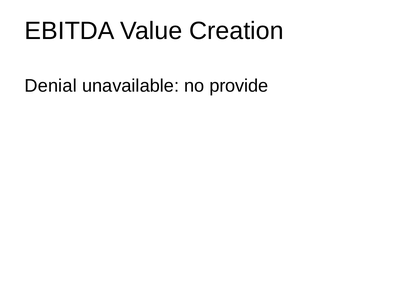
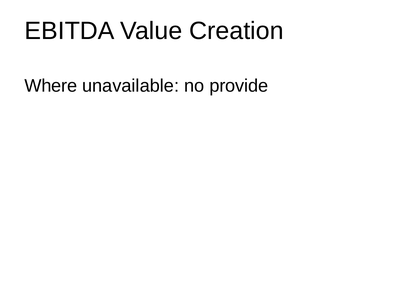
Denial: Denial -> Where (51, 86)
